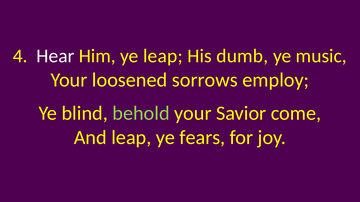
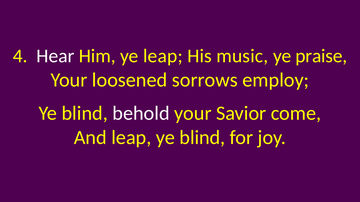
dumb: dumb -> music (242, 56)
music: music -> praise (321, 56)
behold colour: light green -> white (141, 113)
leap ye fears: fears -> blind (202, 138)
